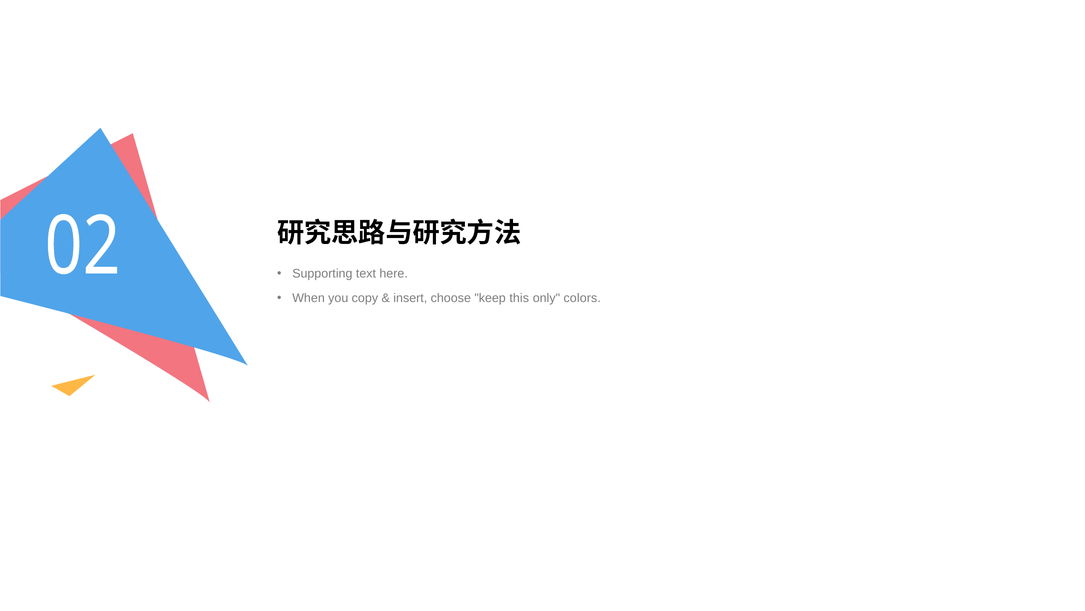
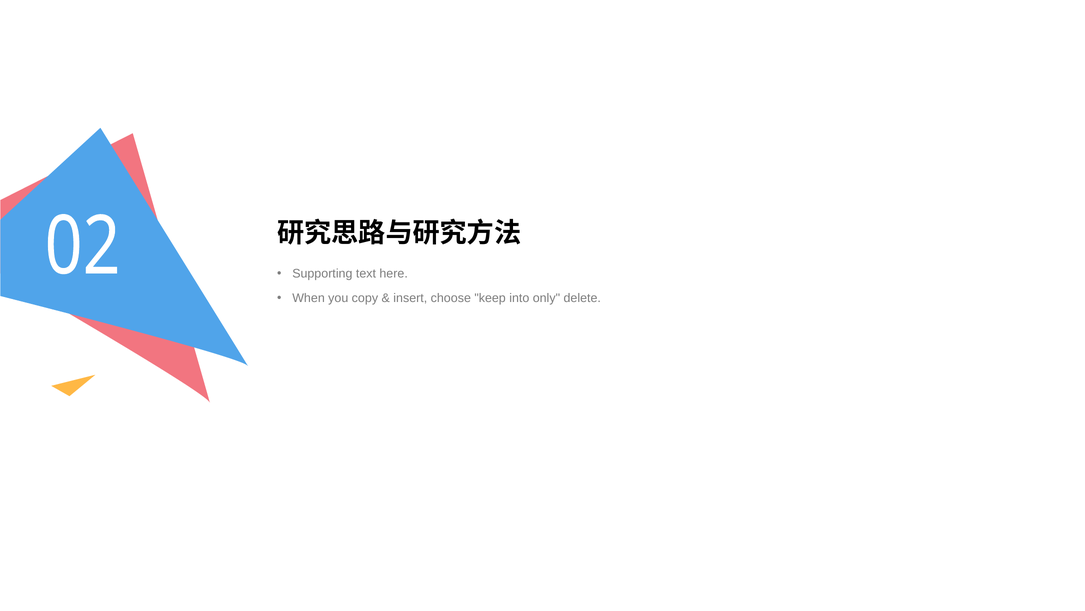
this: this -> into (519, 298)
colors: colors -> delete (582, 298)
